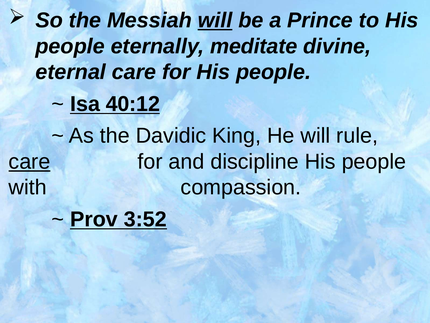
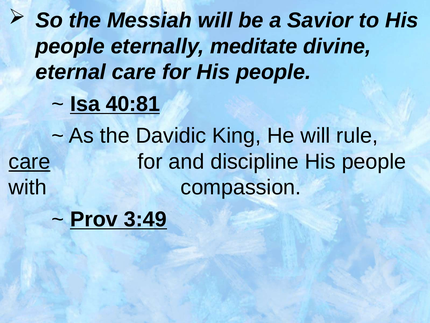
will underline: present -> none (215, 20)
Prince: Prince -> Savior (320, 20)
40:12: 40:12 -> 40:81 (133, 104)
3:52: 3:52 -> 3:49 (145, 219)
